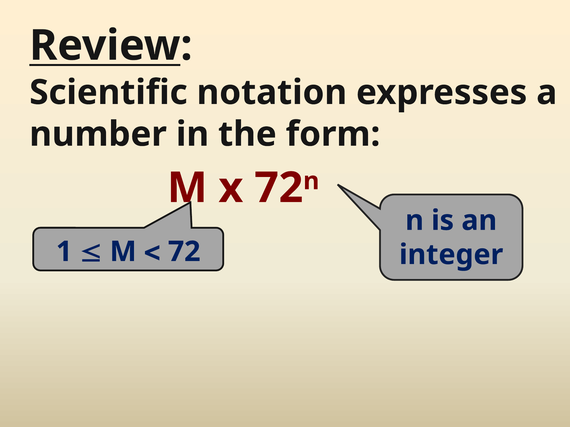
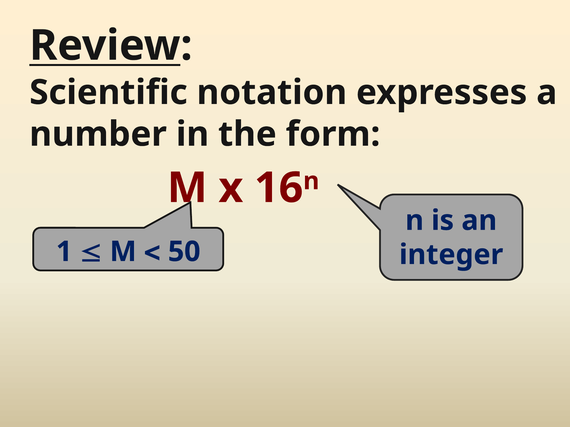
x 72: 72 -> 16 (279, 188)
72: 72 -> 50 (184, 252)
